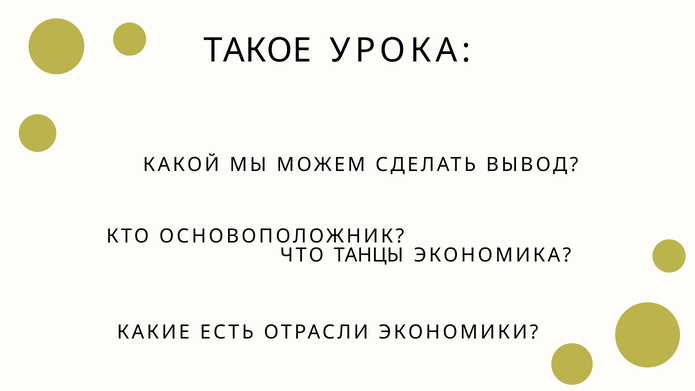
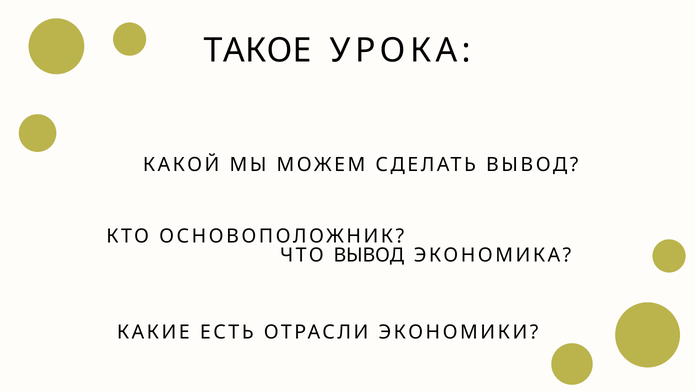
ЧТО ТАНЦЫ: ТАНЦЫ -> ВЫВОД (369, 255)
